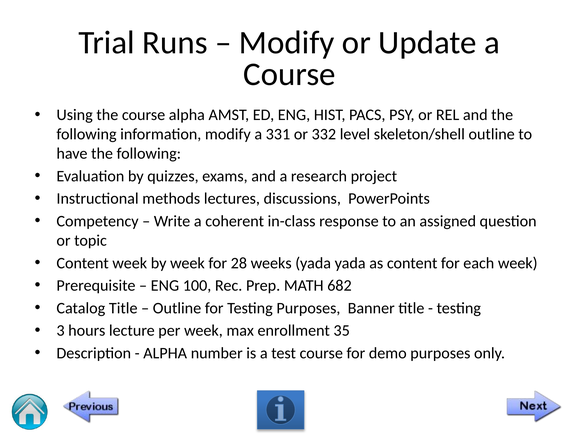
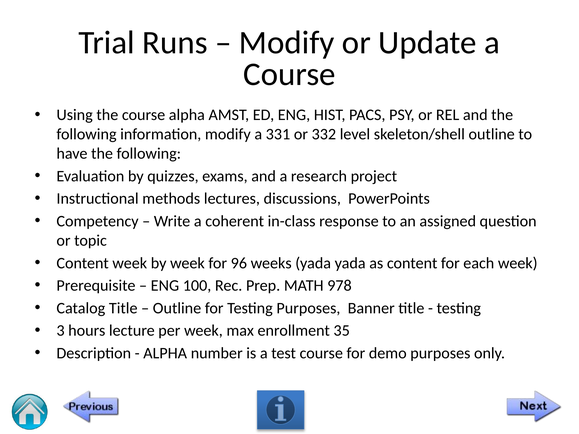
28: 28 -> 96 (239, 263)
682: 682 -> 978 (339, 286)
